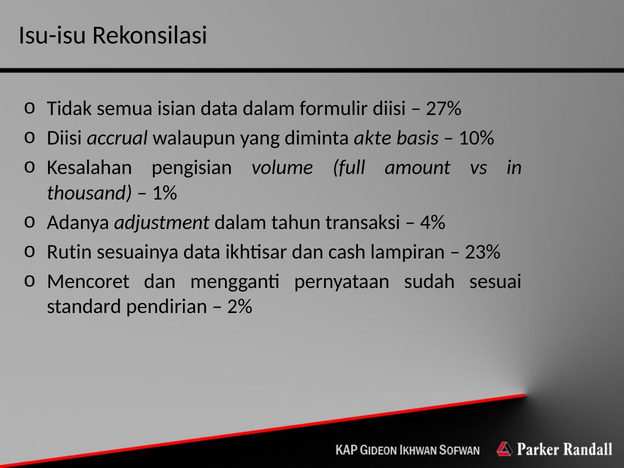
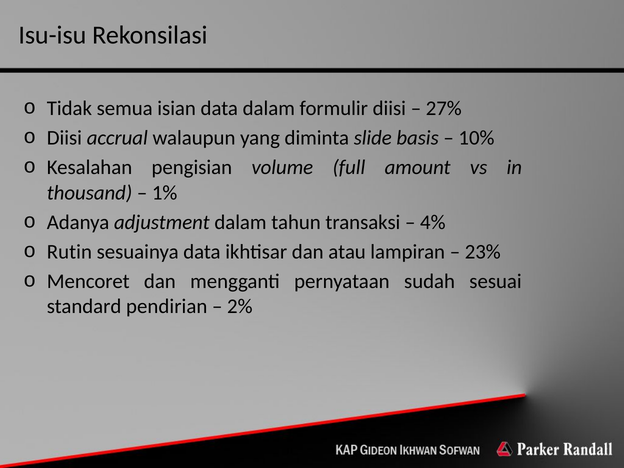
akte: akte -> slide (373, 138)
cash: cash -> atau (347, 252)
